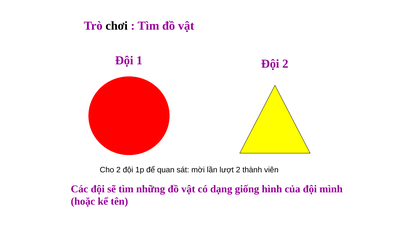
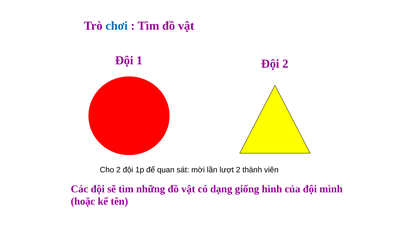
chơi colour: black -> blue (117, 26)
